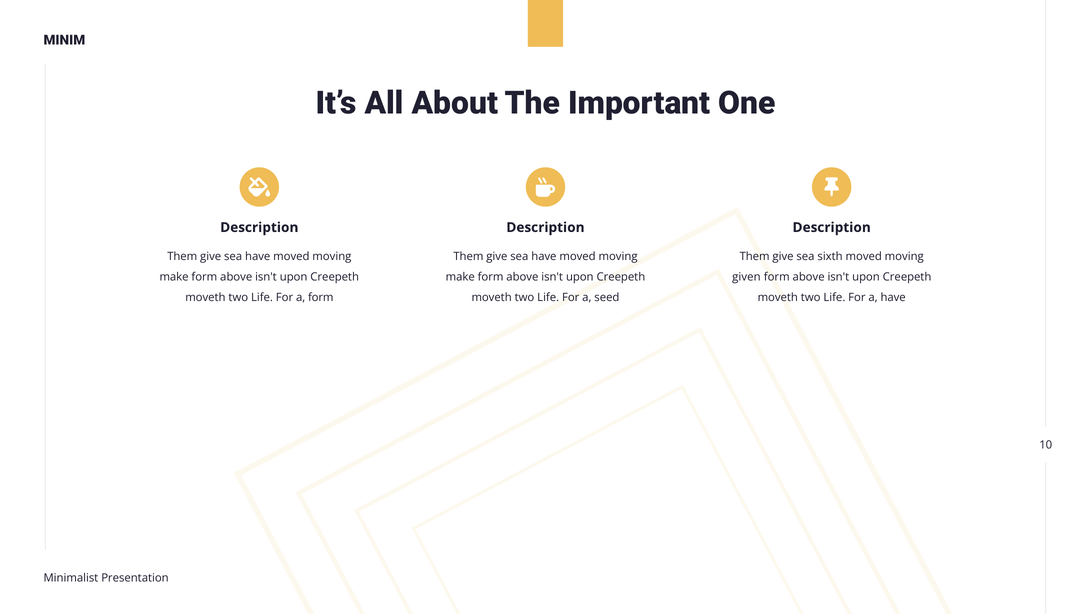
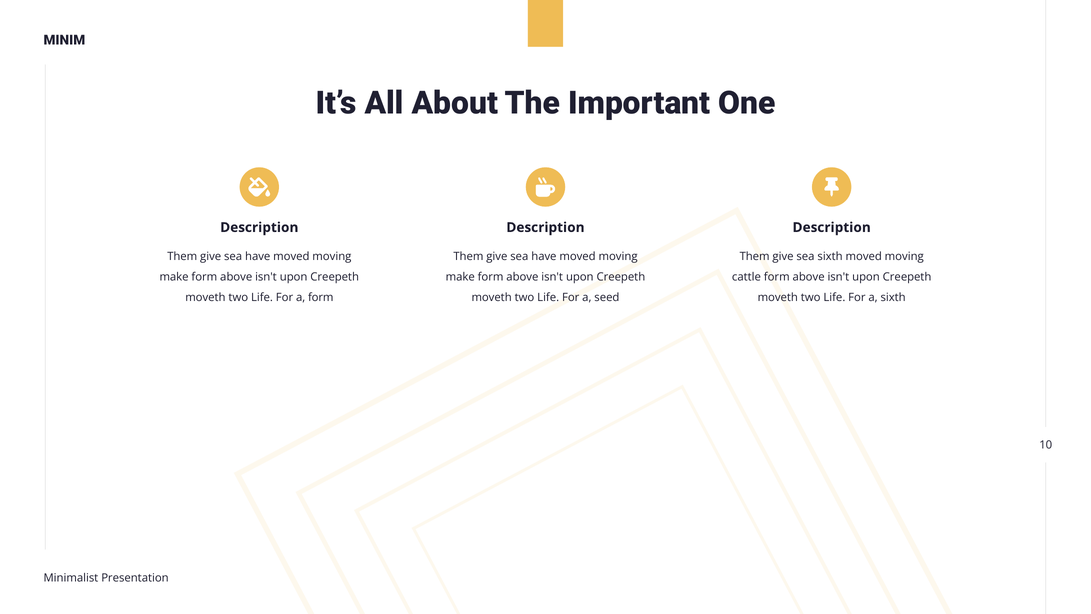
given: given -> cattle (746, 277)
a have: have -> sixth (893, 298)
